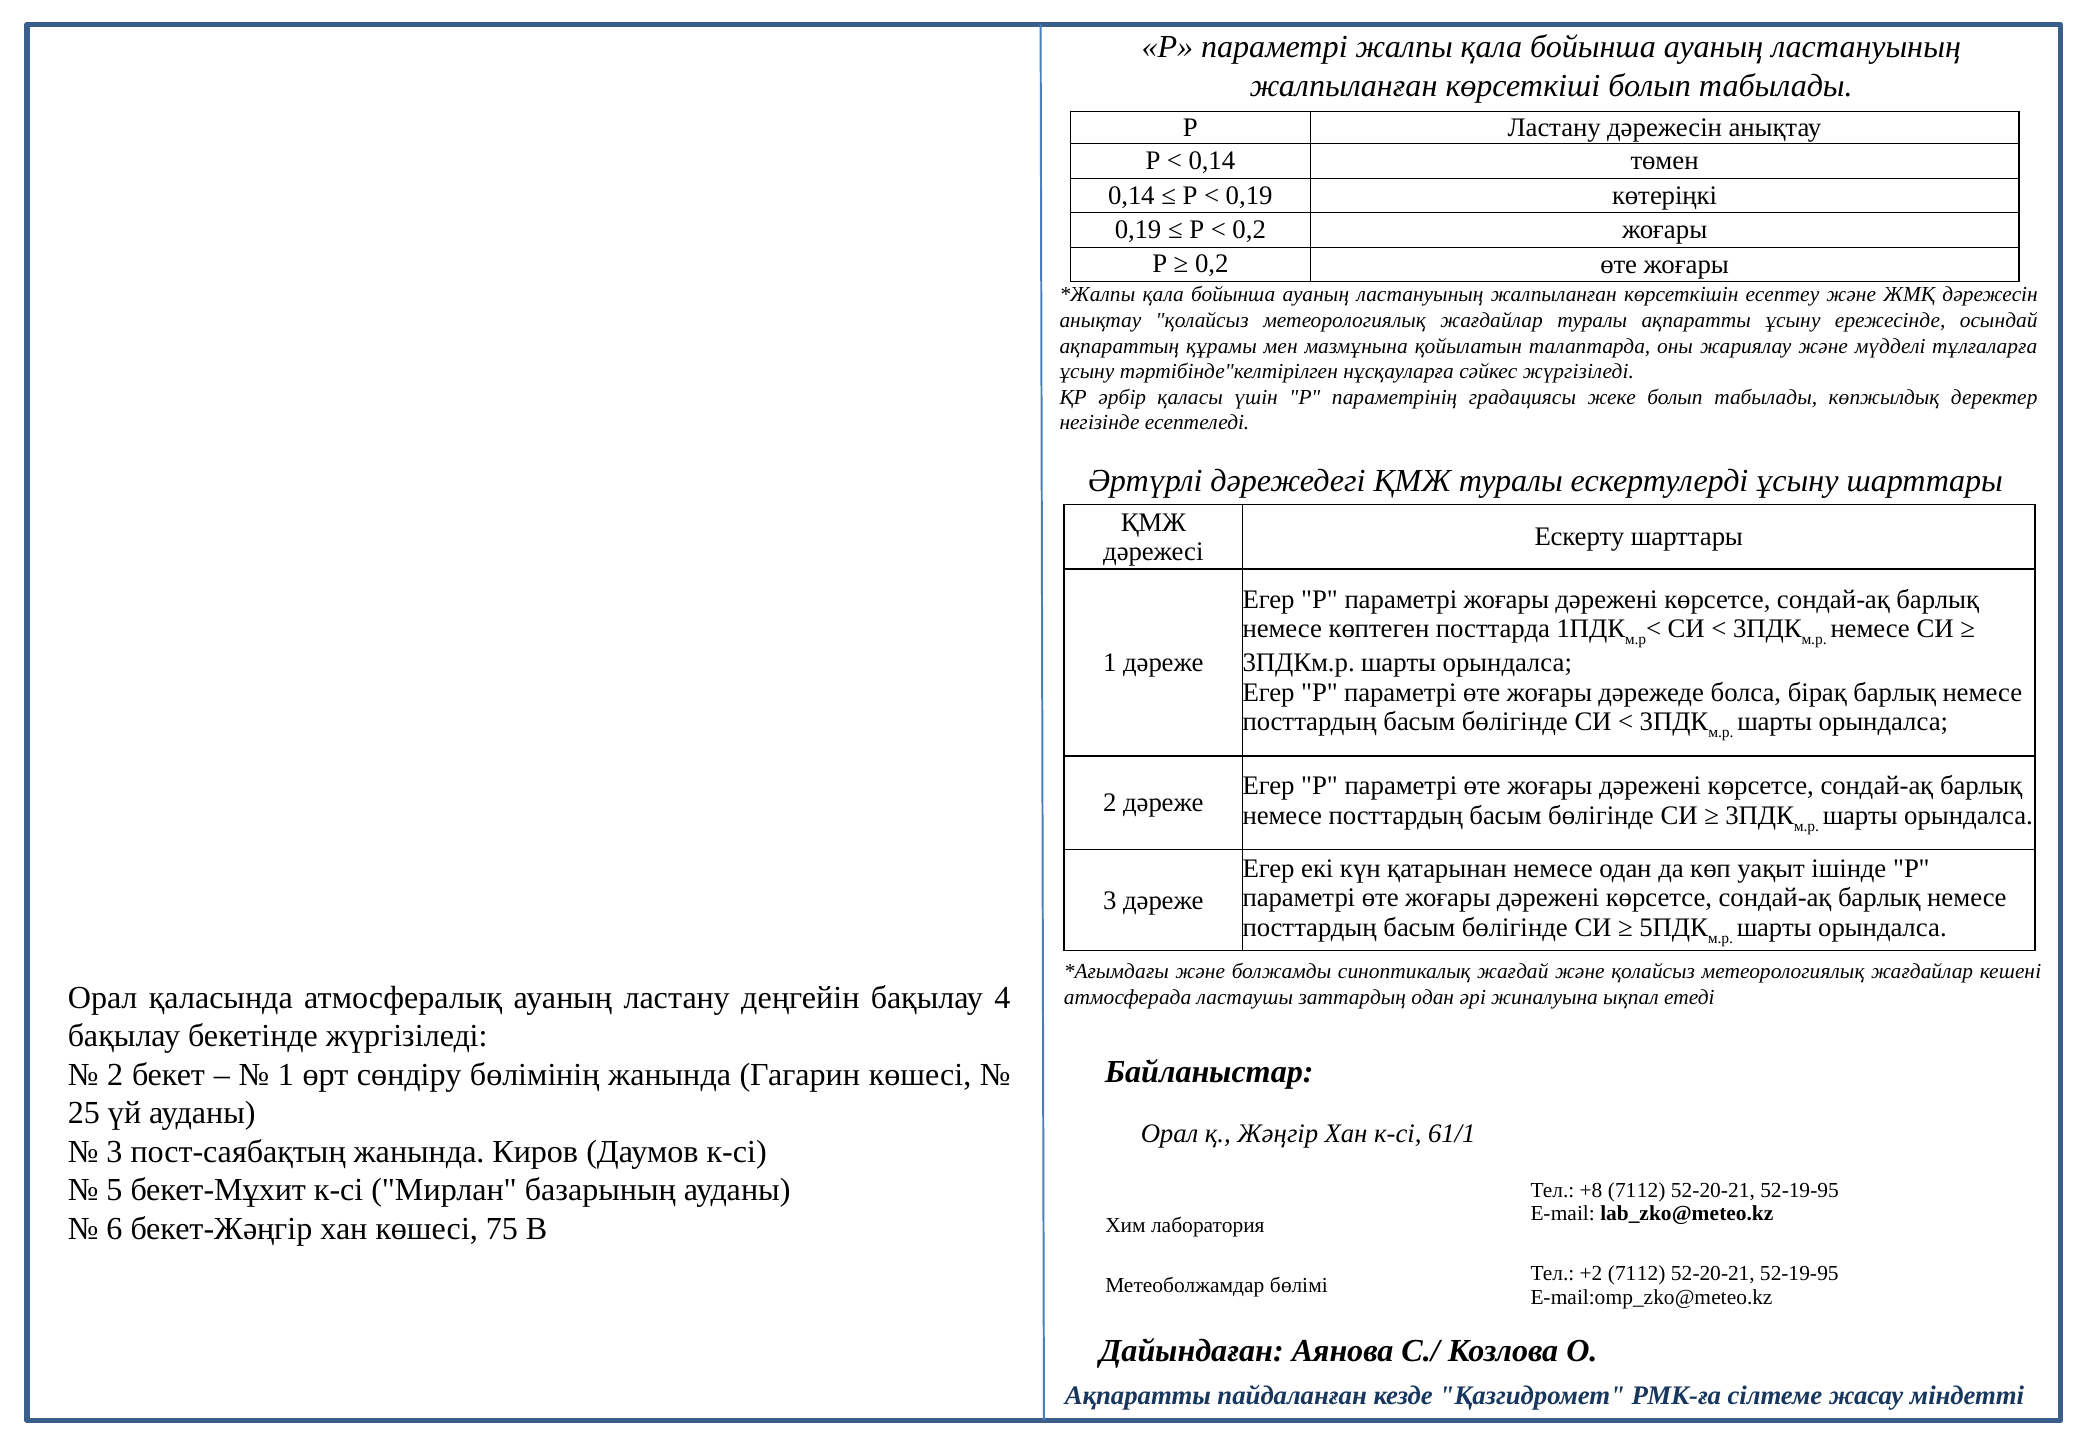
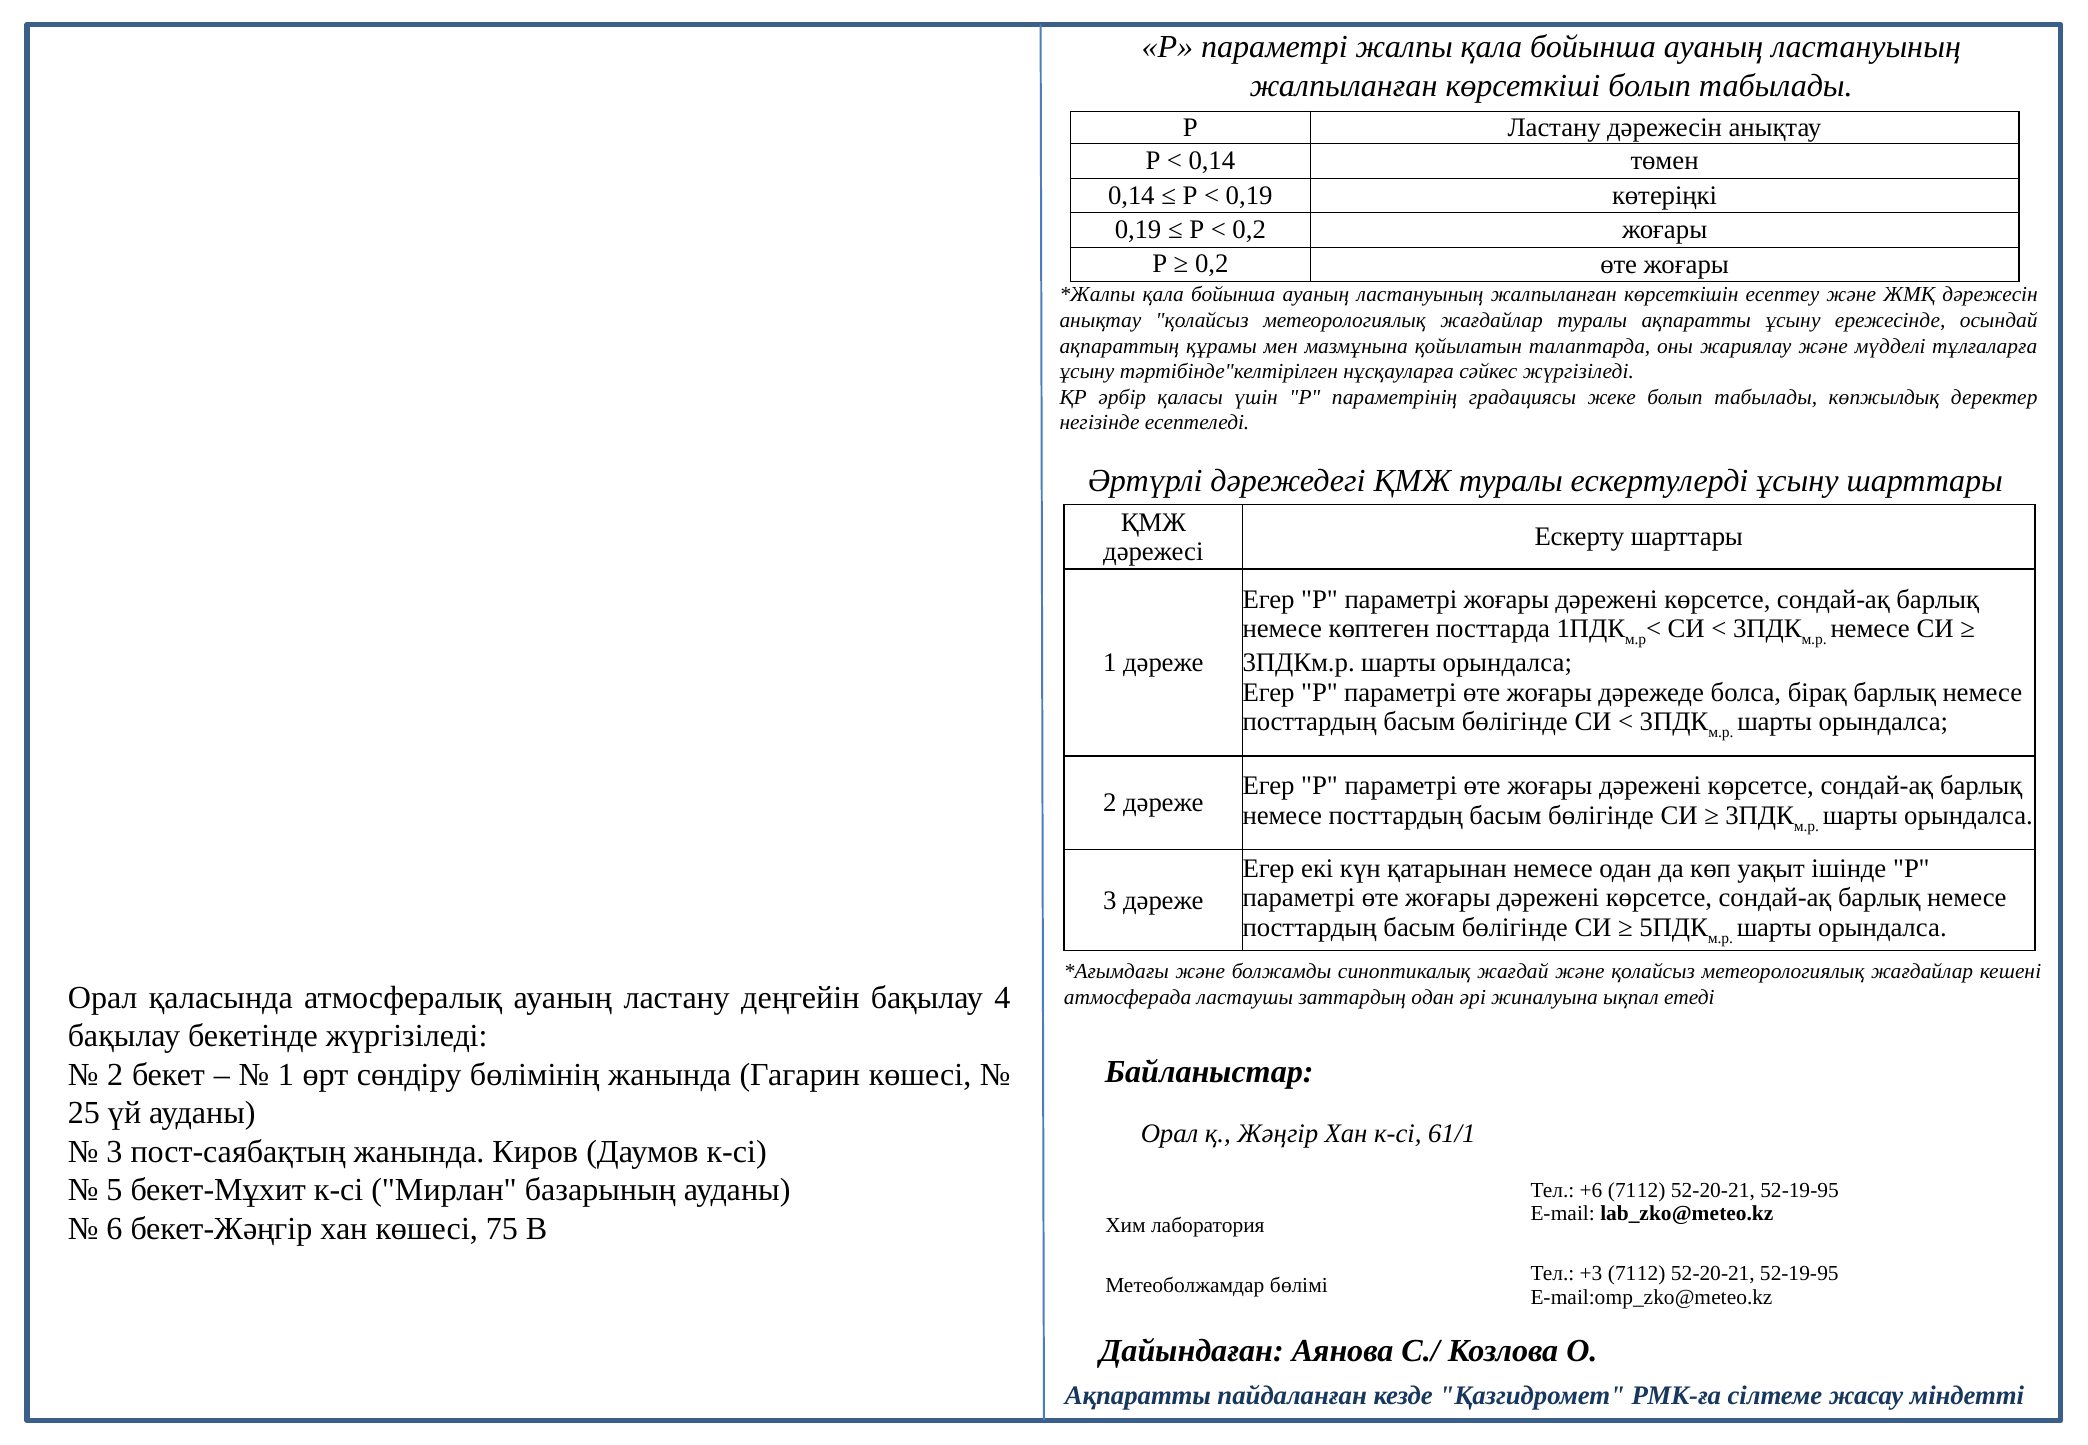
+8: +8 -> +6 (1591, 1191)
+2: +2 -> +3 (1591, 1274)
